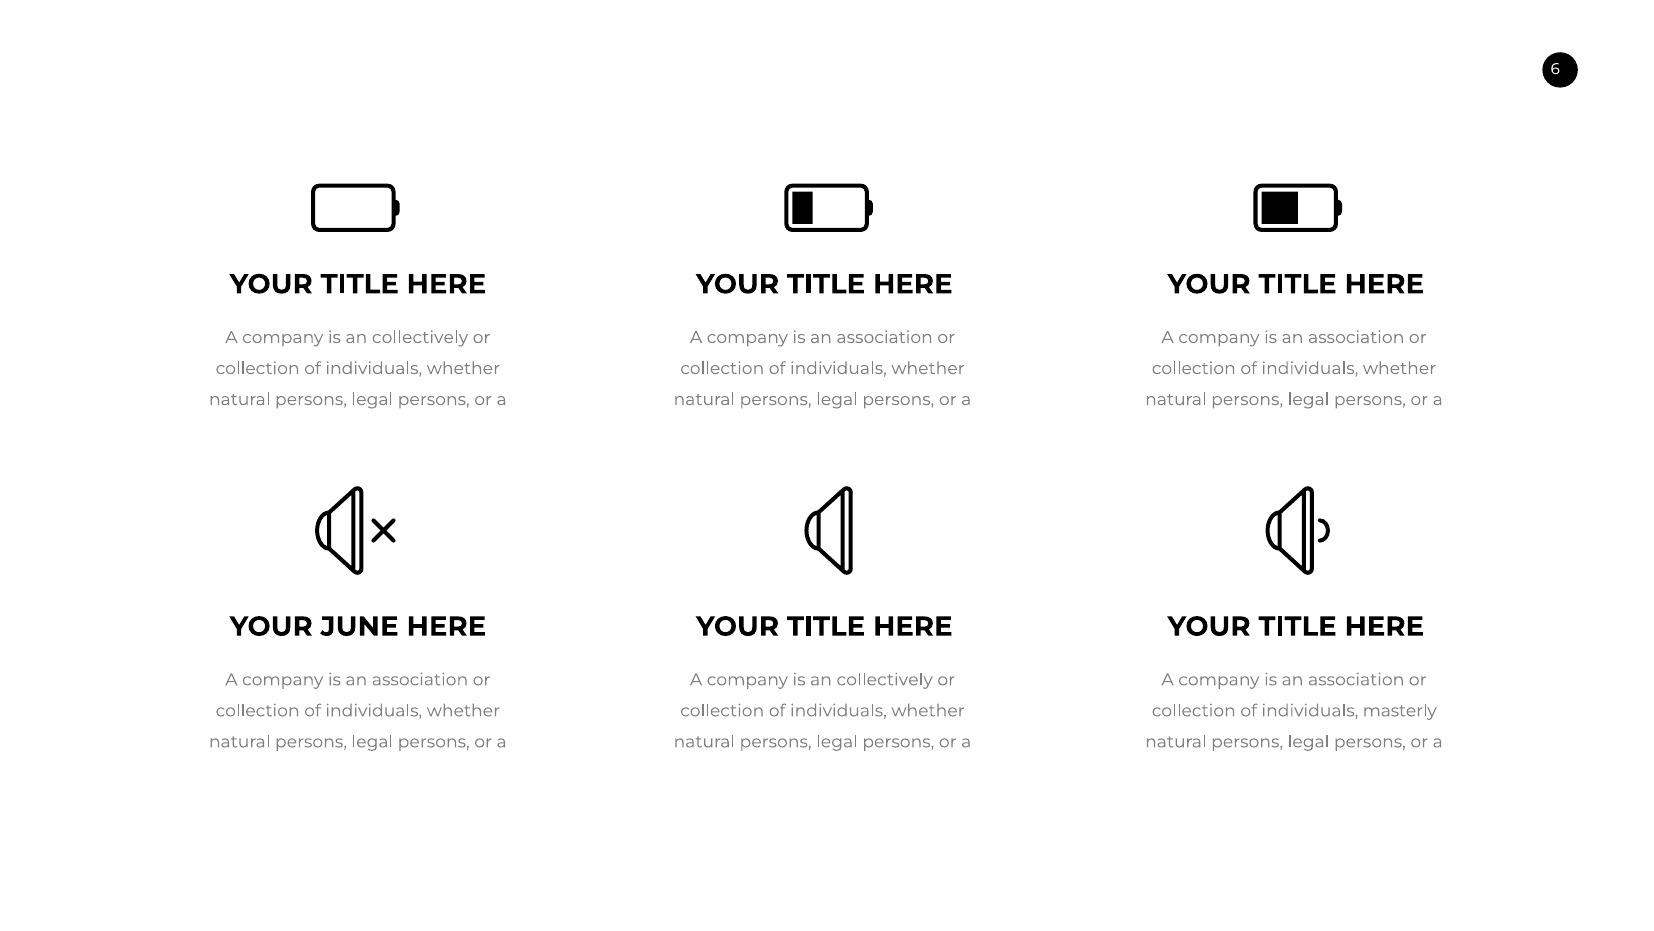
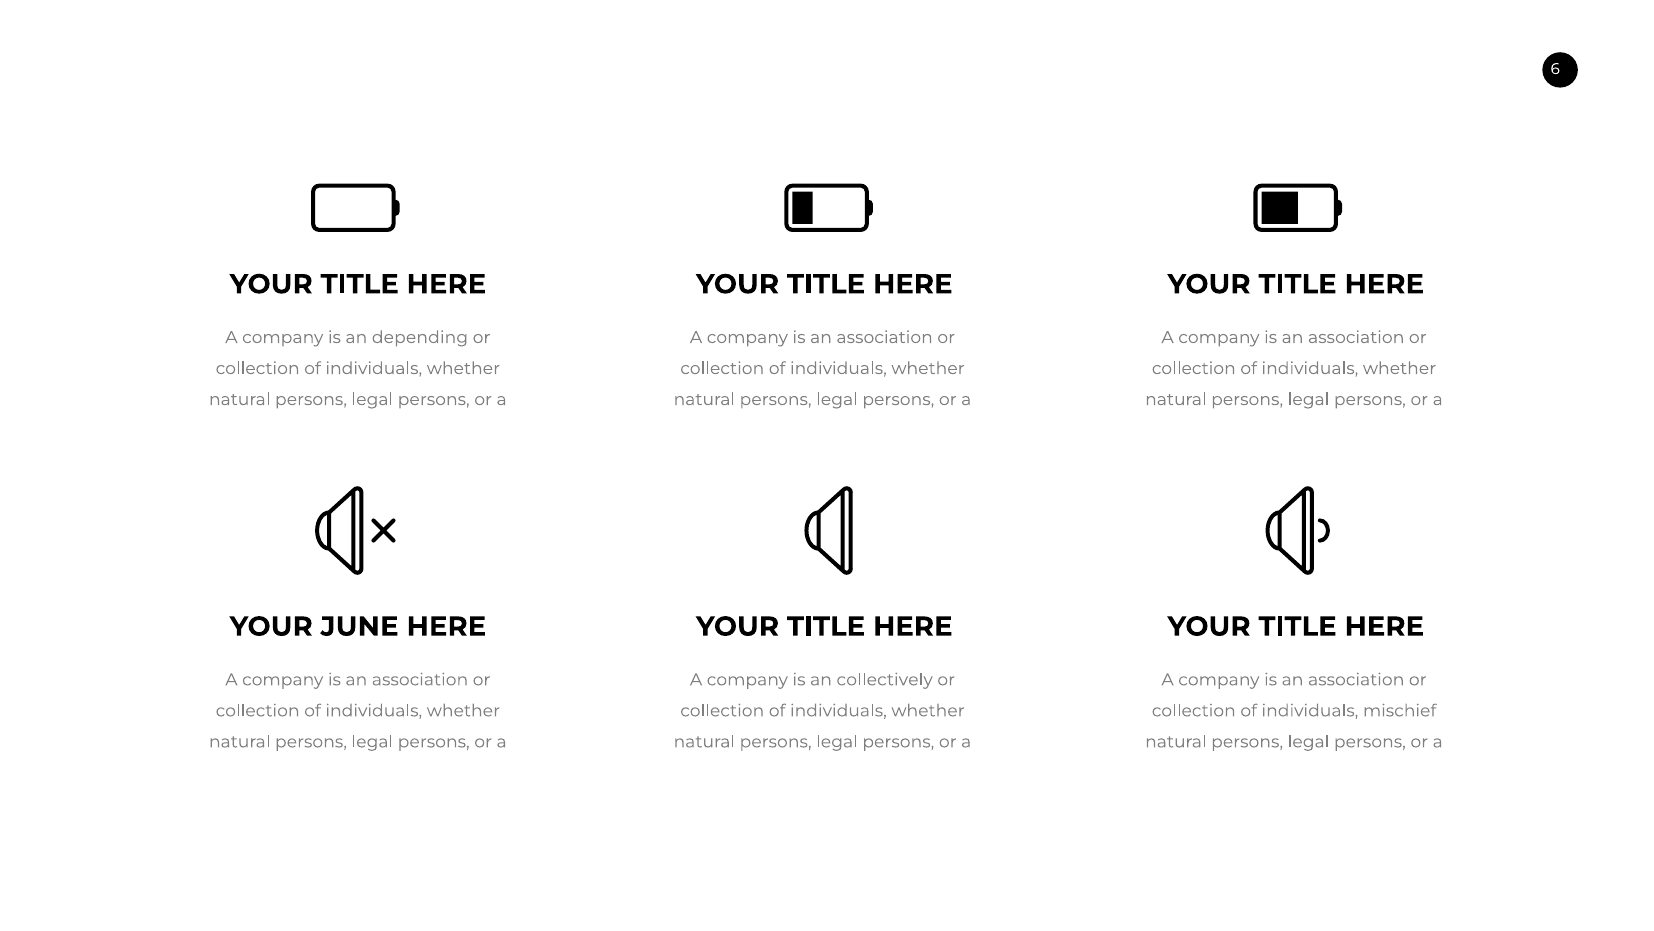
collectively: collectively -> depending (420, 337)
masterly: masterly -> mischief (1400, 710)
